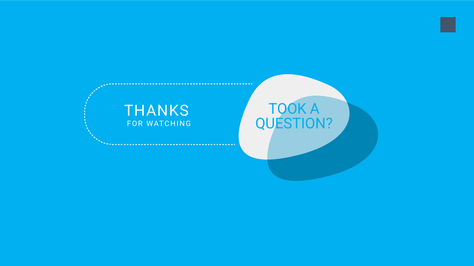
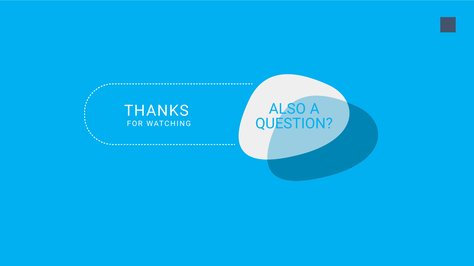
TOOK: TOOK -> ALSO (287, 109)
